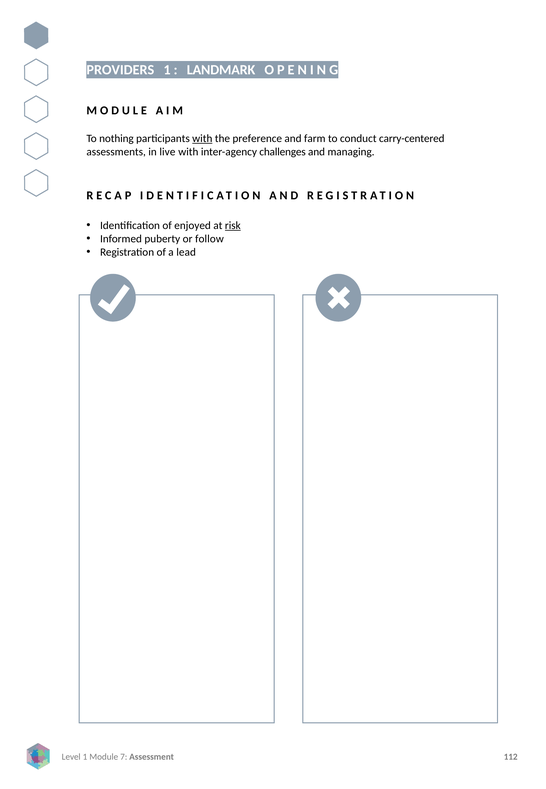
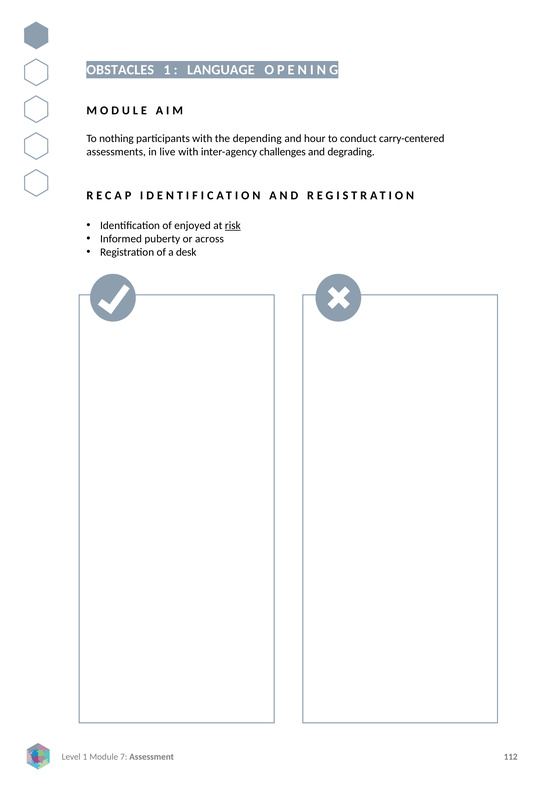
PROVIDERS: PROVIDERS -> OBSTACLES (120, 70)
LANDMARK: LANDMARK -> LANGUAGE (221, 70)
with underline: present -> none (202, 138)
preference: preference -> depending (257, 138)
farm: farm -> hour (315, 138)
managing: managing -> degrading (351, 152)
follow: follow -> across (209, 239)
lead: lead -> desk (186, 252)
